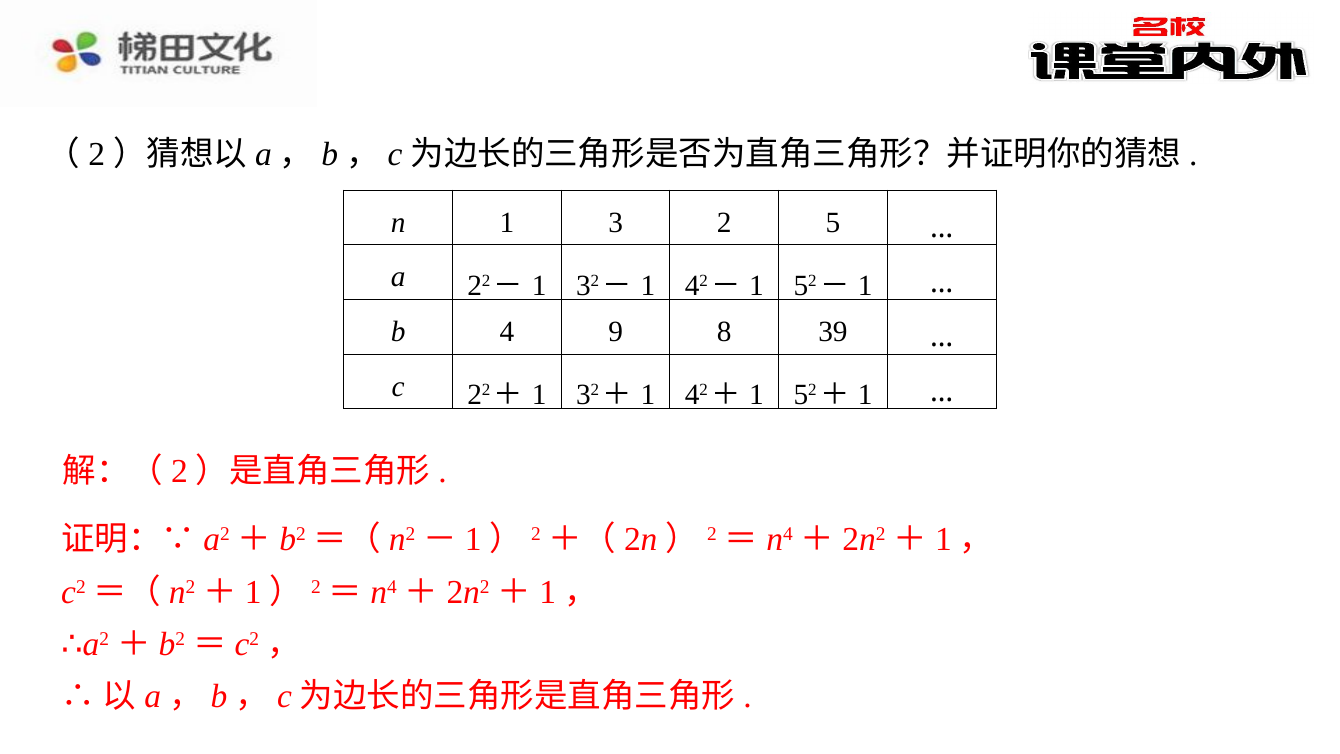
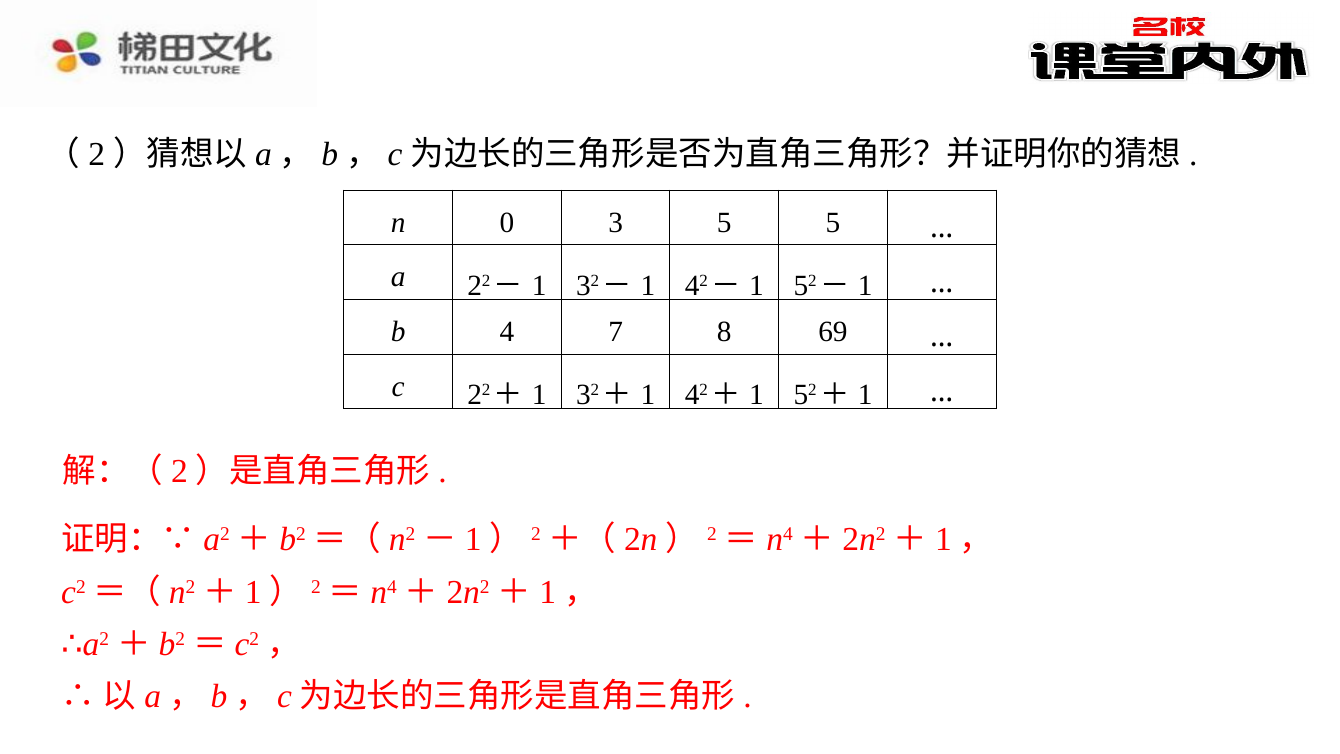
n 1: 1 -> 0 (507, 222)
3 2: 2 -> 5 (724, 222)
9: 9 -> 7 (616, 332)
39: 39 -> 69 (833, 332)
